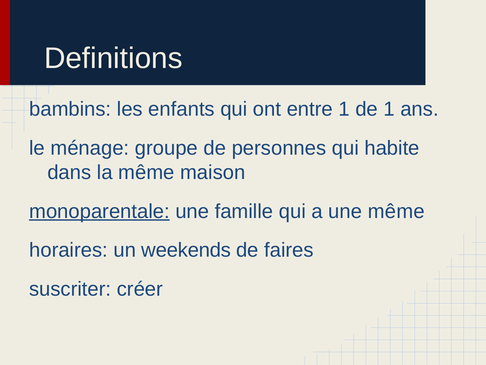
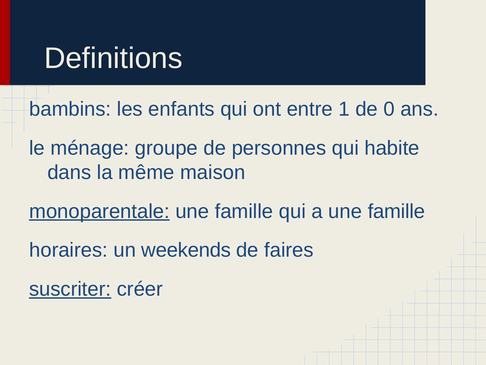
de 1: 1 -> 0 (389, 109)
a une même: même -> famille (396, 211)
suscriter underline: none -> present (70, 289)
